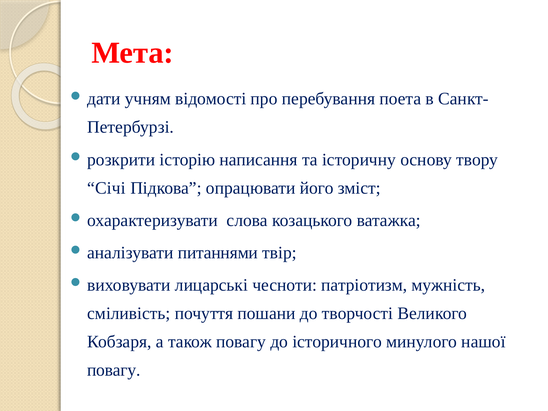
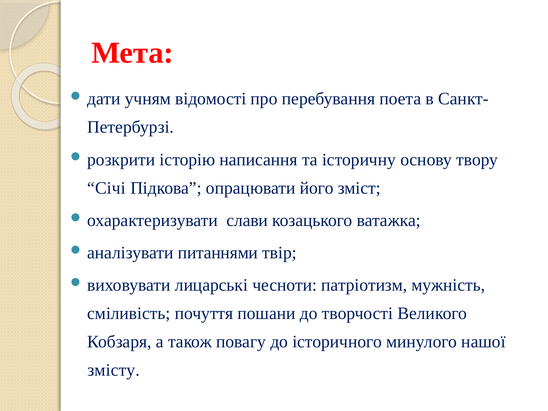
слова: слова -> слави (247, 220)
повагу: повагу -> змісту (114, 370)
